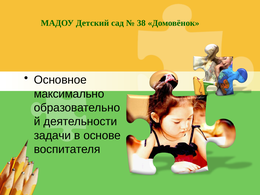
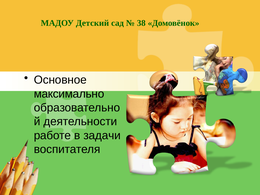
задачи: задачи -> работе (52, 135)
основе: основе -> задачи (102, 135)
